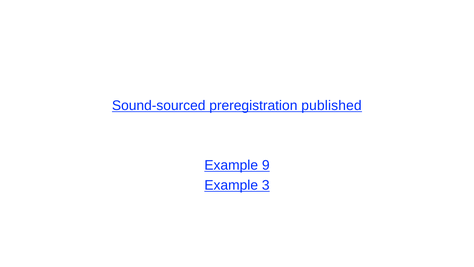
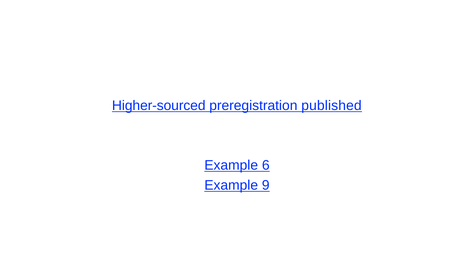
Sound-sourced: Sound-sourced -> Higher-sourced (159, 105)
9: 9 -> 6 (266, 165)
3: 3 -> 9 (266, 185)
